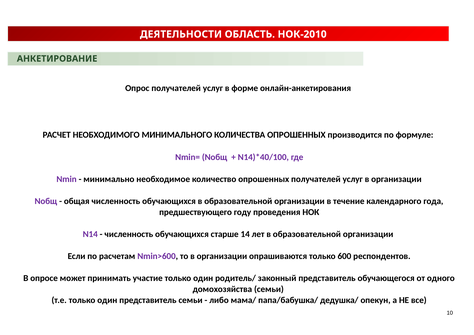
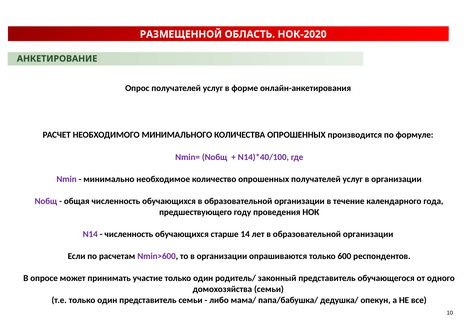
ДЕЯТЕЛЬНОСТИ: ДЕЯТЕЛЬНОСТИ -> РАЗМЕЩЕННОЙ (181, 34)
НОК-2010: НОК-2010 -> НОК-2020 (302, 34)
